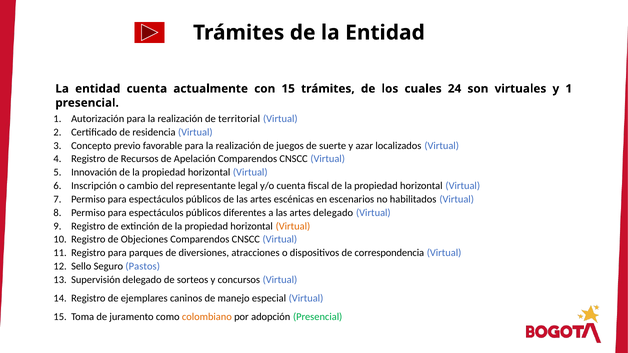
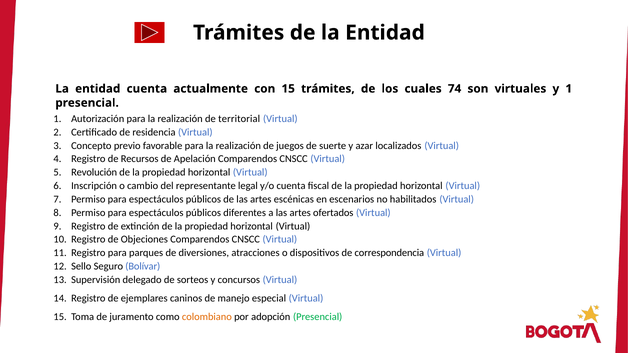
24: 24 -> 74 (455, 89)
Innovación: Innovación -> Revolución (94, 173)
artes delegado: delegado -> ofertados (333, 213)
Virtual colour: orange -> black (293, 226)
Pastos: Pastos -> Bolívar (143, 267)
